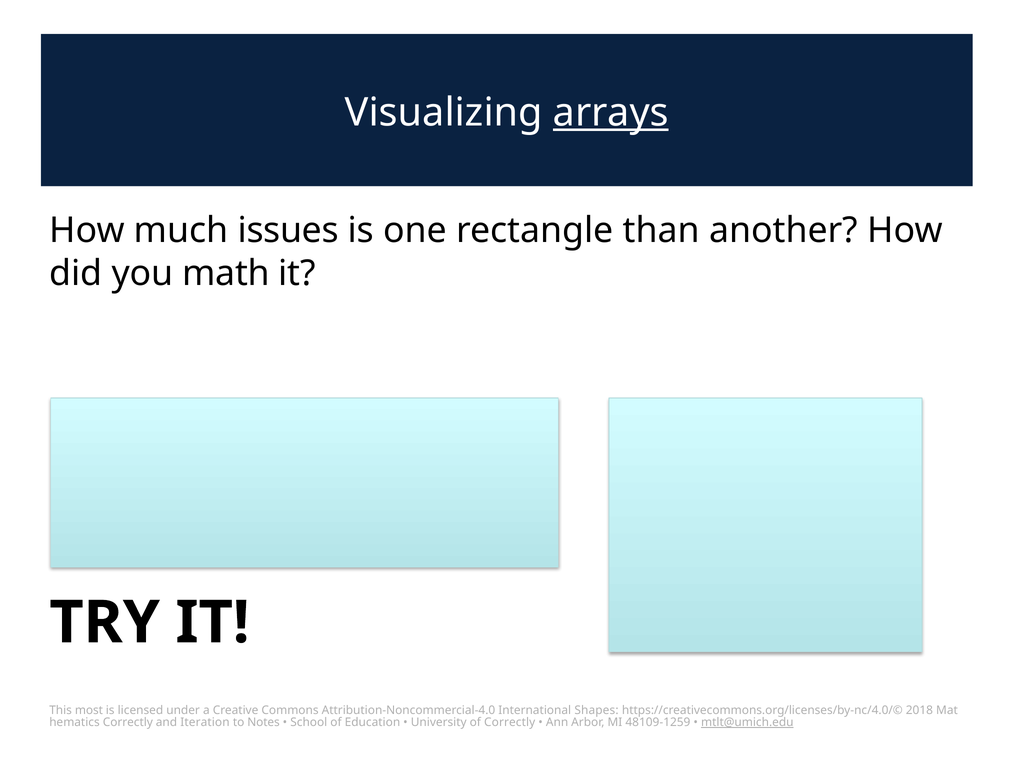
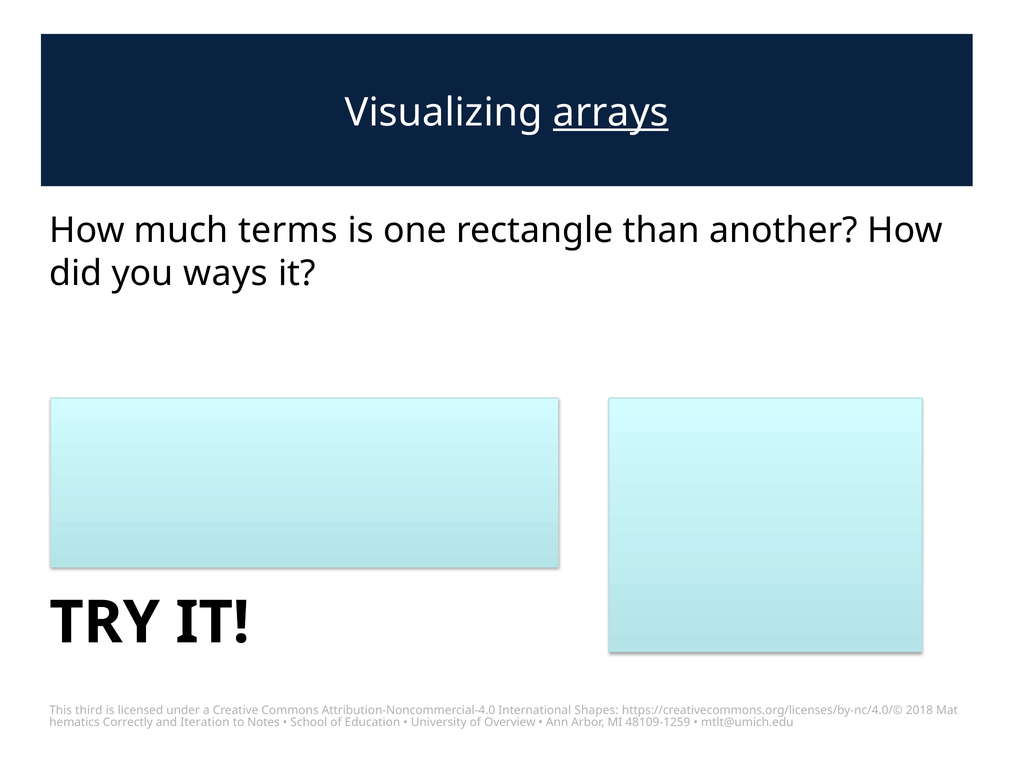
issues: issues -> terms (288, 231)
math: math -> ways (226, 273)
most: most -> third (89, 710)
of Correctly: Correctly -> Overview (510, 722)
mtlt@umich.edu underline: present -> none (747, 722)
